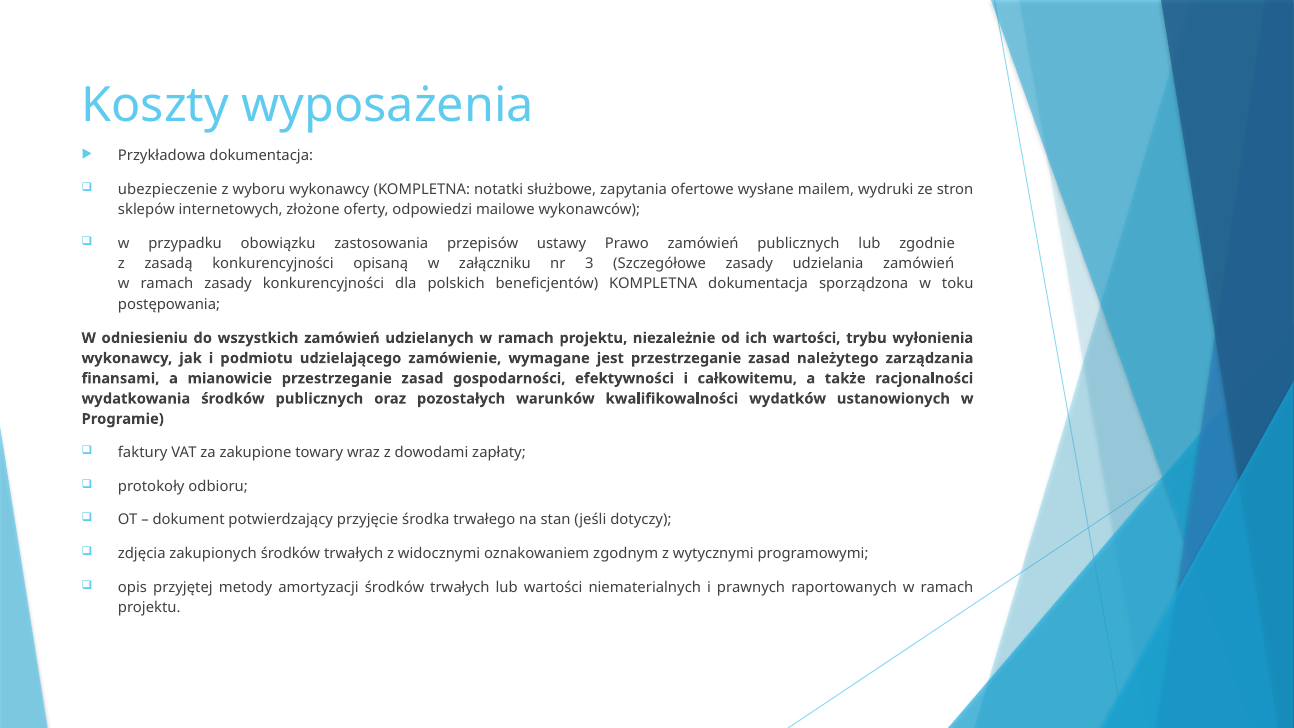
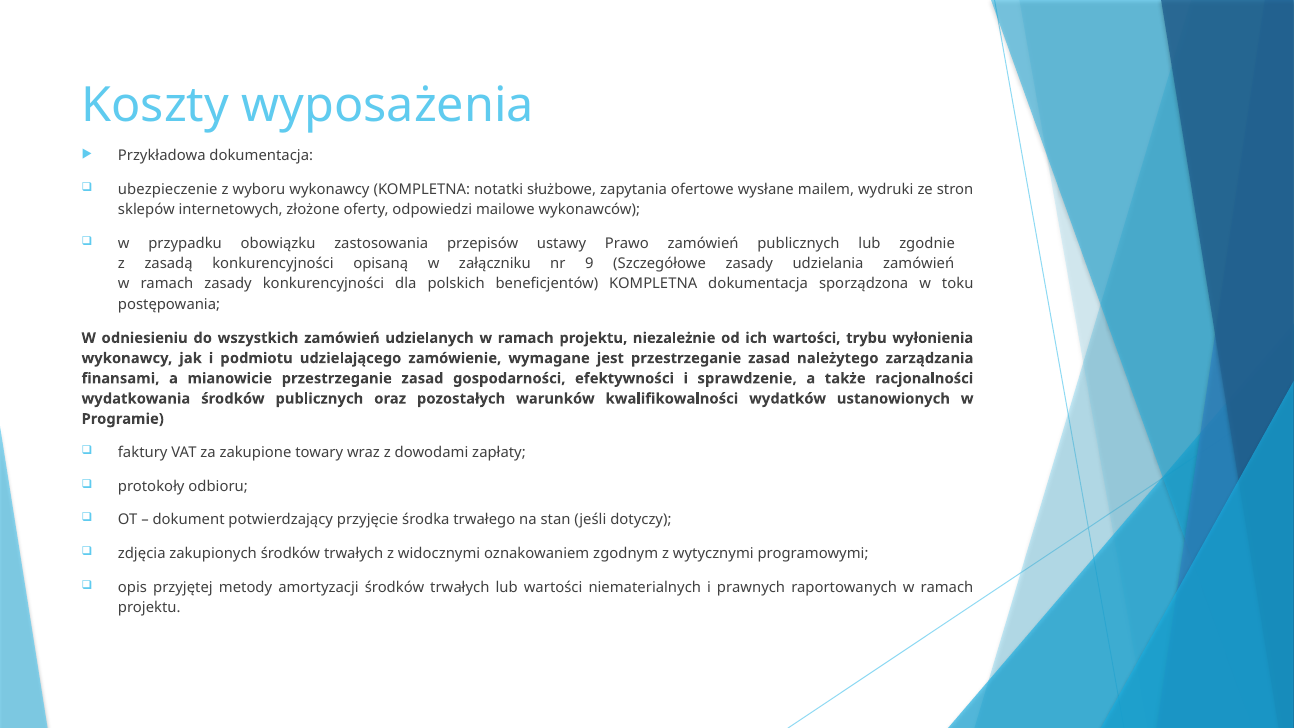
3: 3 -> 9 (589, 264)
całkowitemu: całkowitemu -> sprawdzenie (747, 378)
